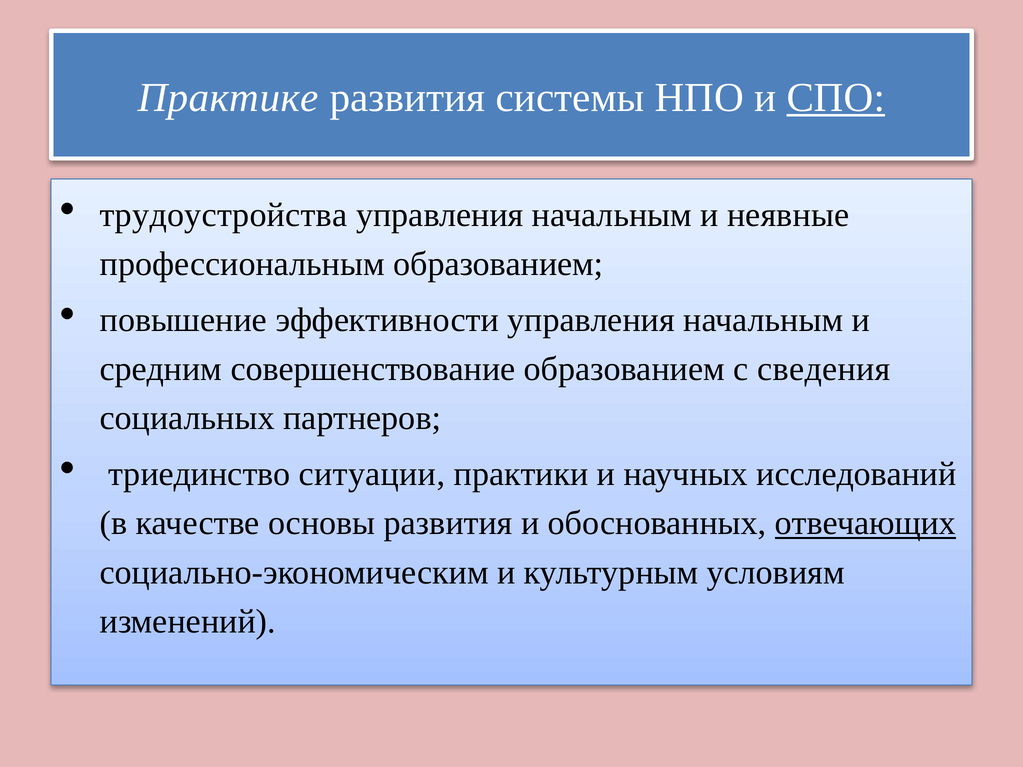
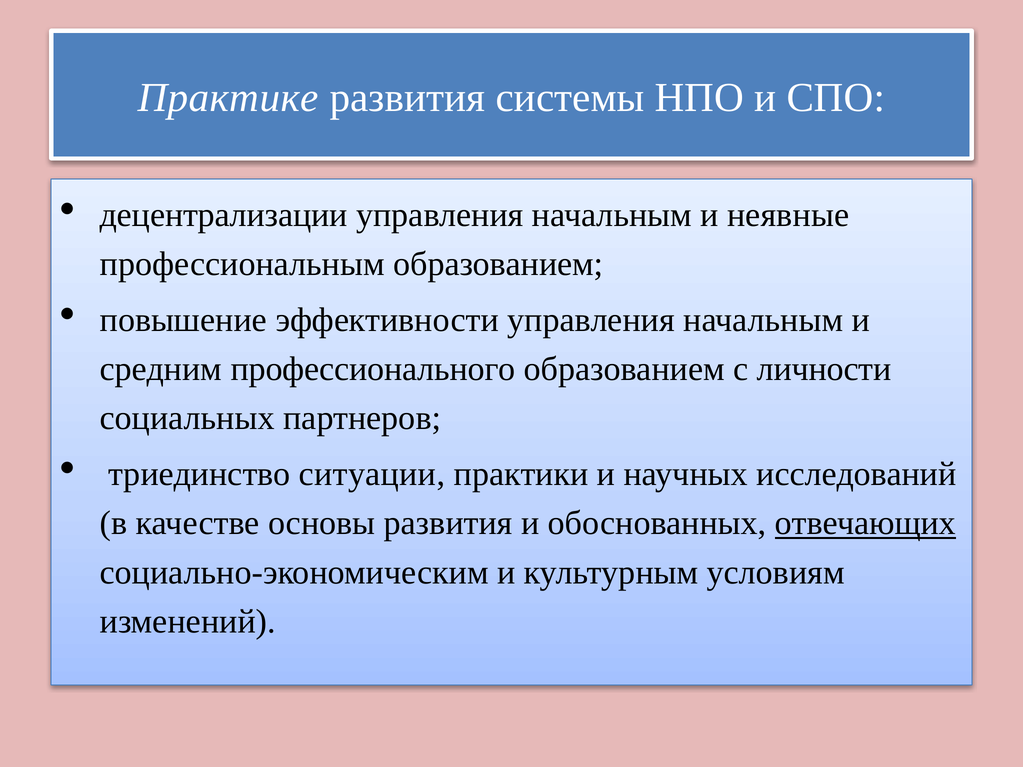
СПО underline: present -> none (836, 98)
трудоустройства: трудоустройства -> децентрализации (224, 215)
совершенствование: совершенствование -> профессионального (373, 369)
сведения: сведения -> личности (824, 369)
